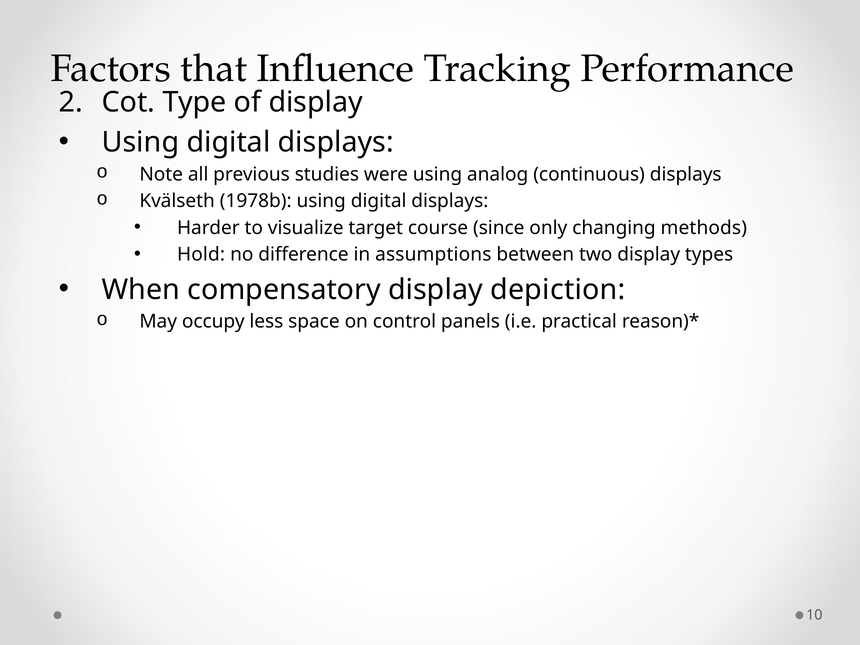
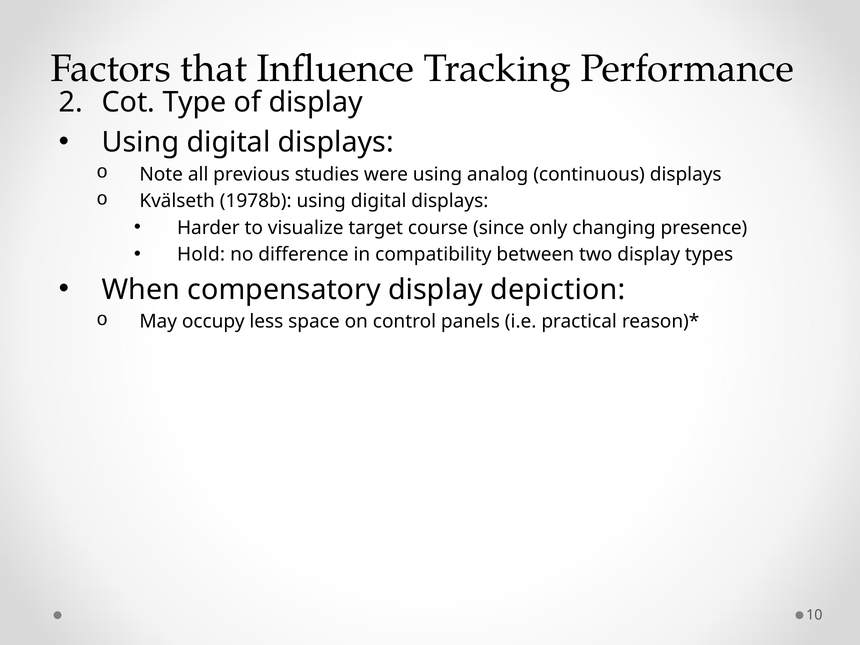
methods: methods -> presence (704, 228)
assumptions: assumptions -> compatibility (433, 255)
